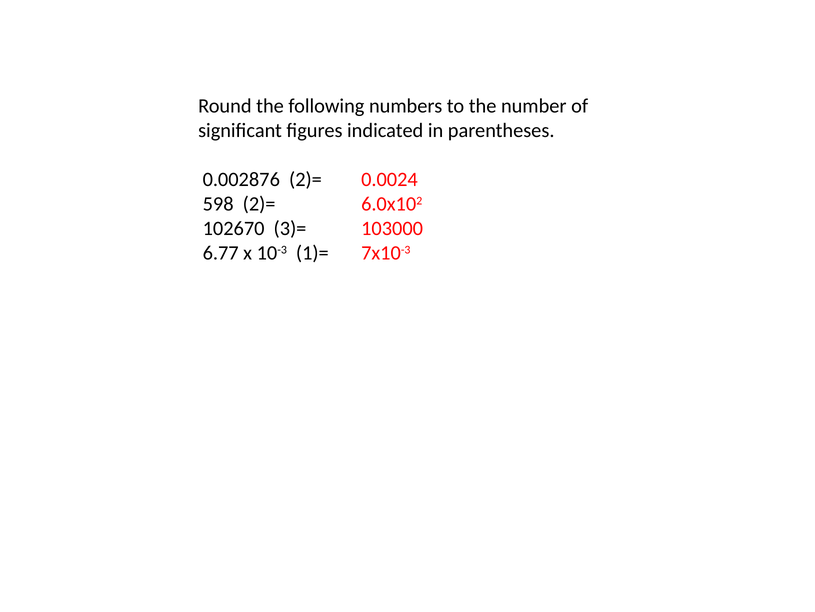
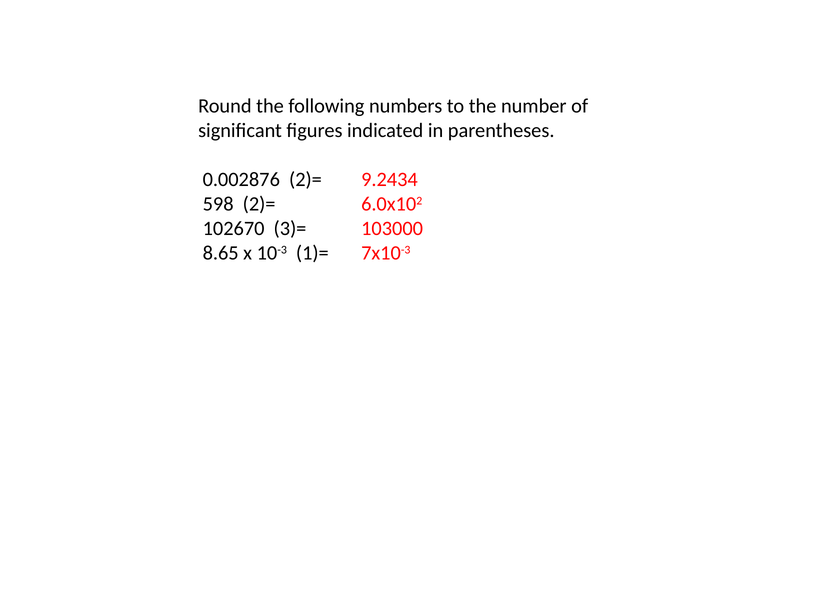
0.0024: 0.0024 -> 9.2434 (389, 179)
6.77: 6.77 -> 8.65 (221, 253)
